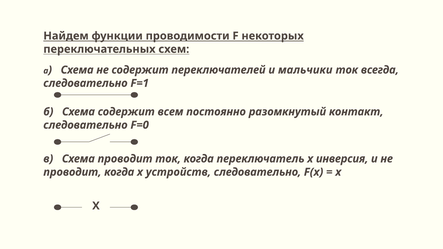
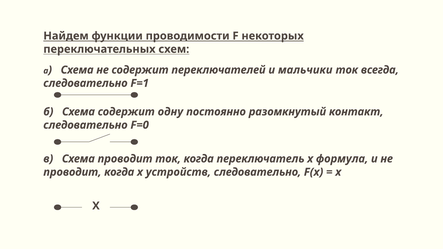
всем: всем -> одну (170, 112)
инверсия: инверсия -> формула (342, 159)
